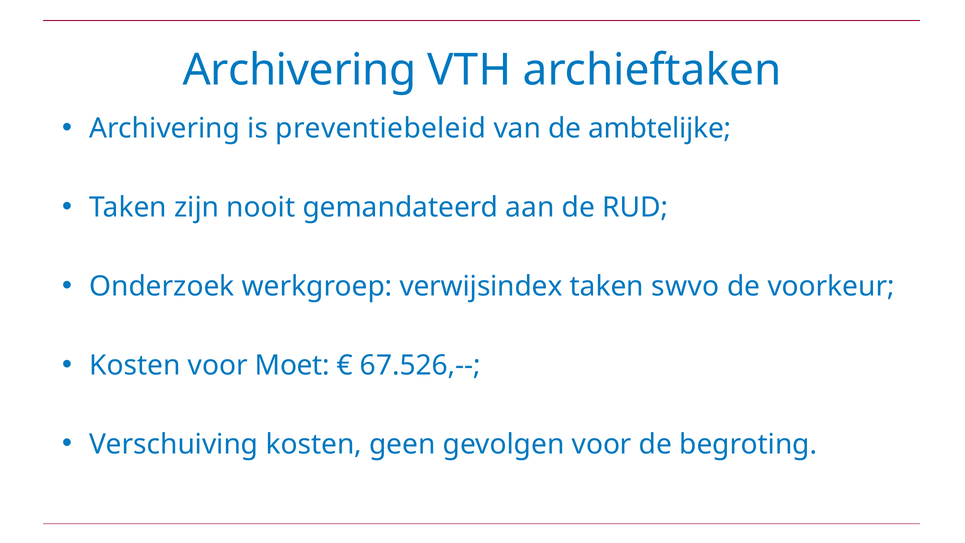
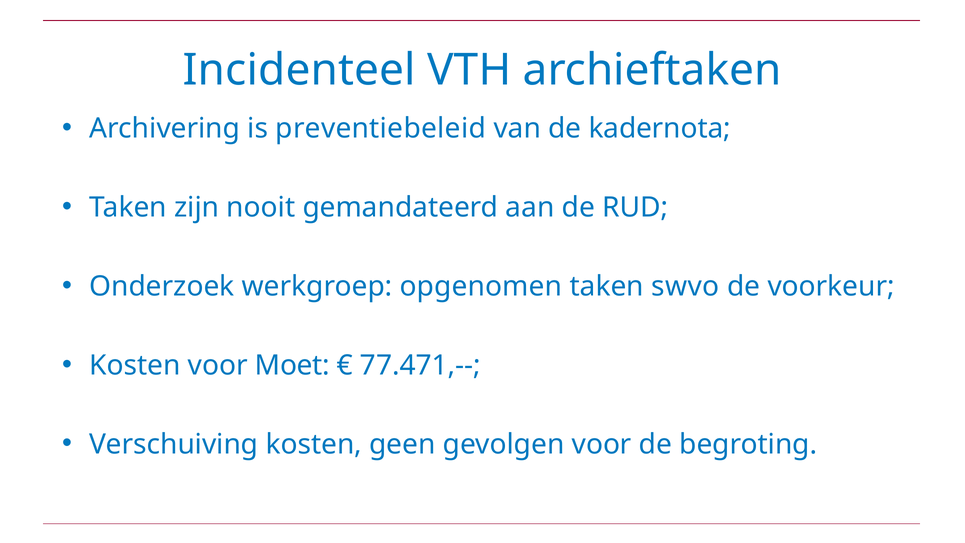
Archivering: Archivering -> Incidenteel (299, 70)
ambtelijke: ambtelijke -> kadernota (660, 129)
verwijsindex: verwijsindex -> opgenomen (481, 286)
67.526,--: 67.526,-- -> 77.471,-- (420, 365)
